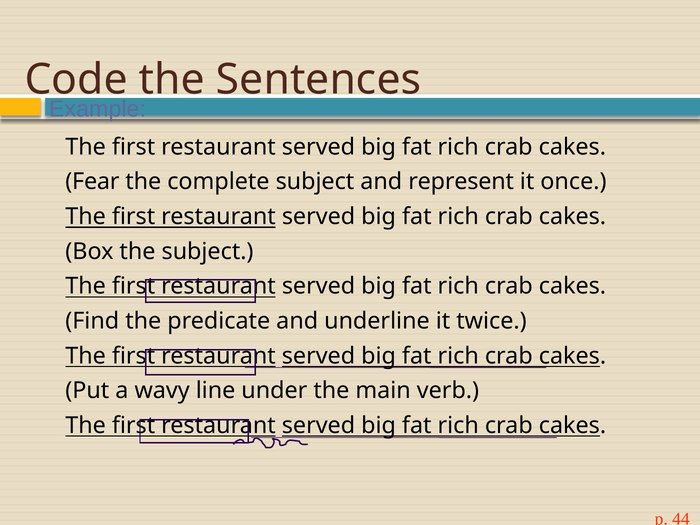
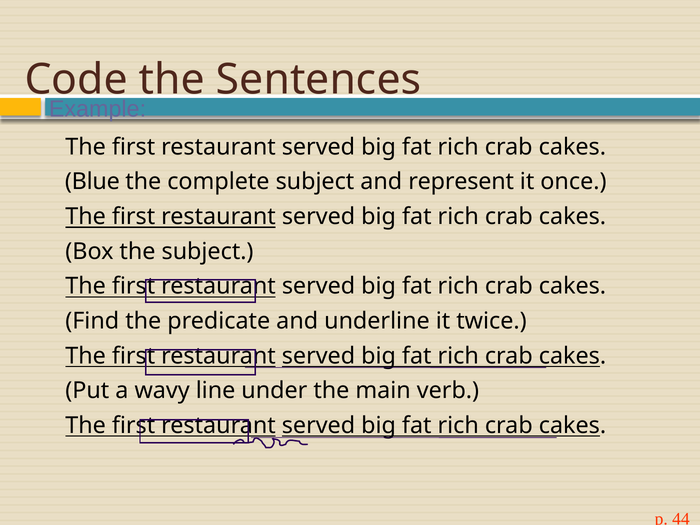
Fear: Fear -> Blue (92, 182)
